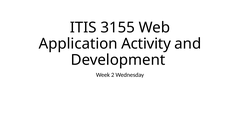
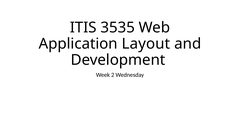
3155: 3155 -> 3535 (118, 28)
Activity: Activity -> Layout (146, 44)
